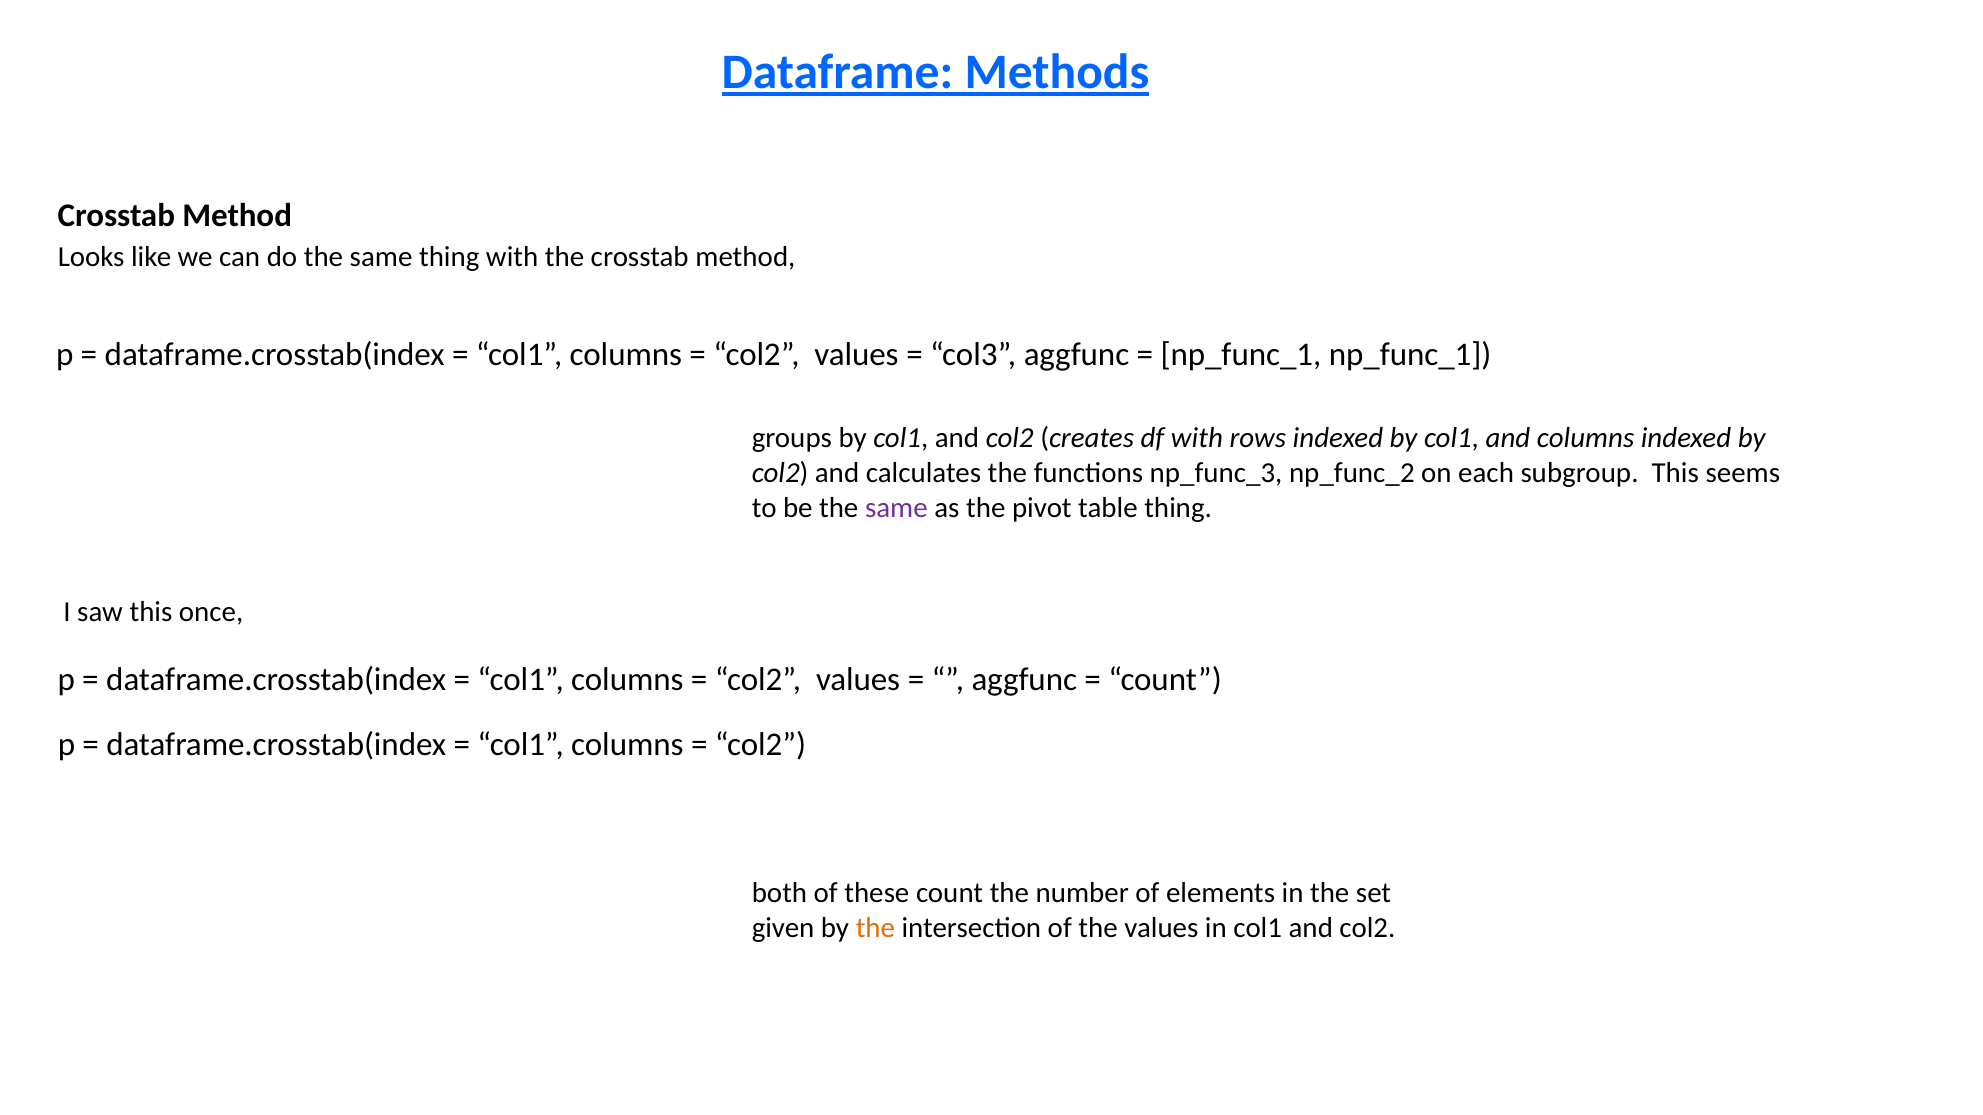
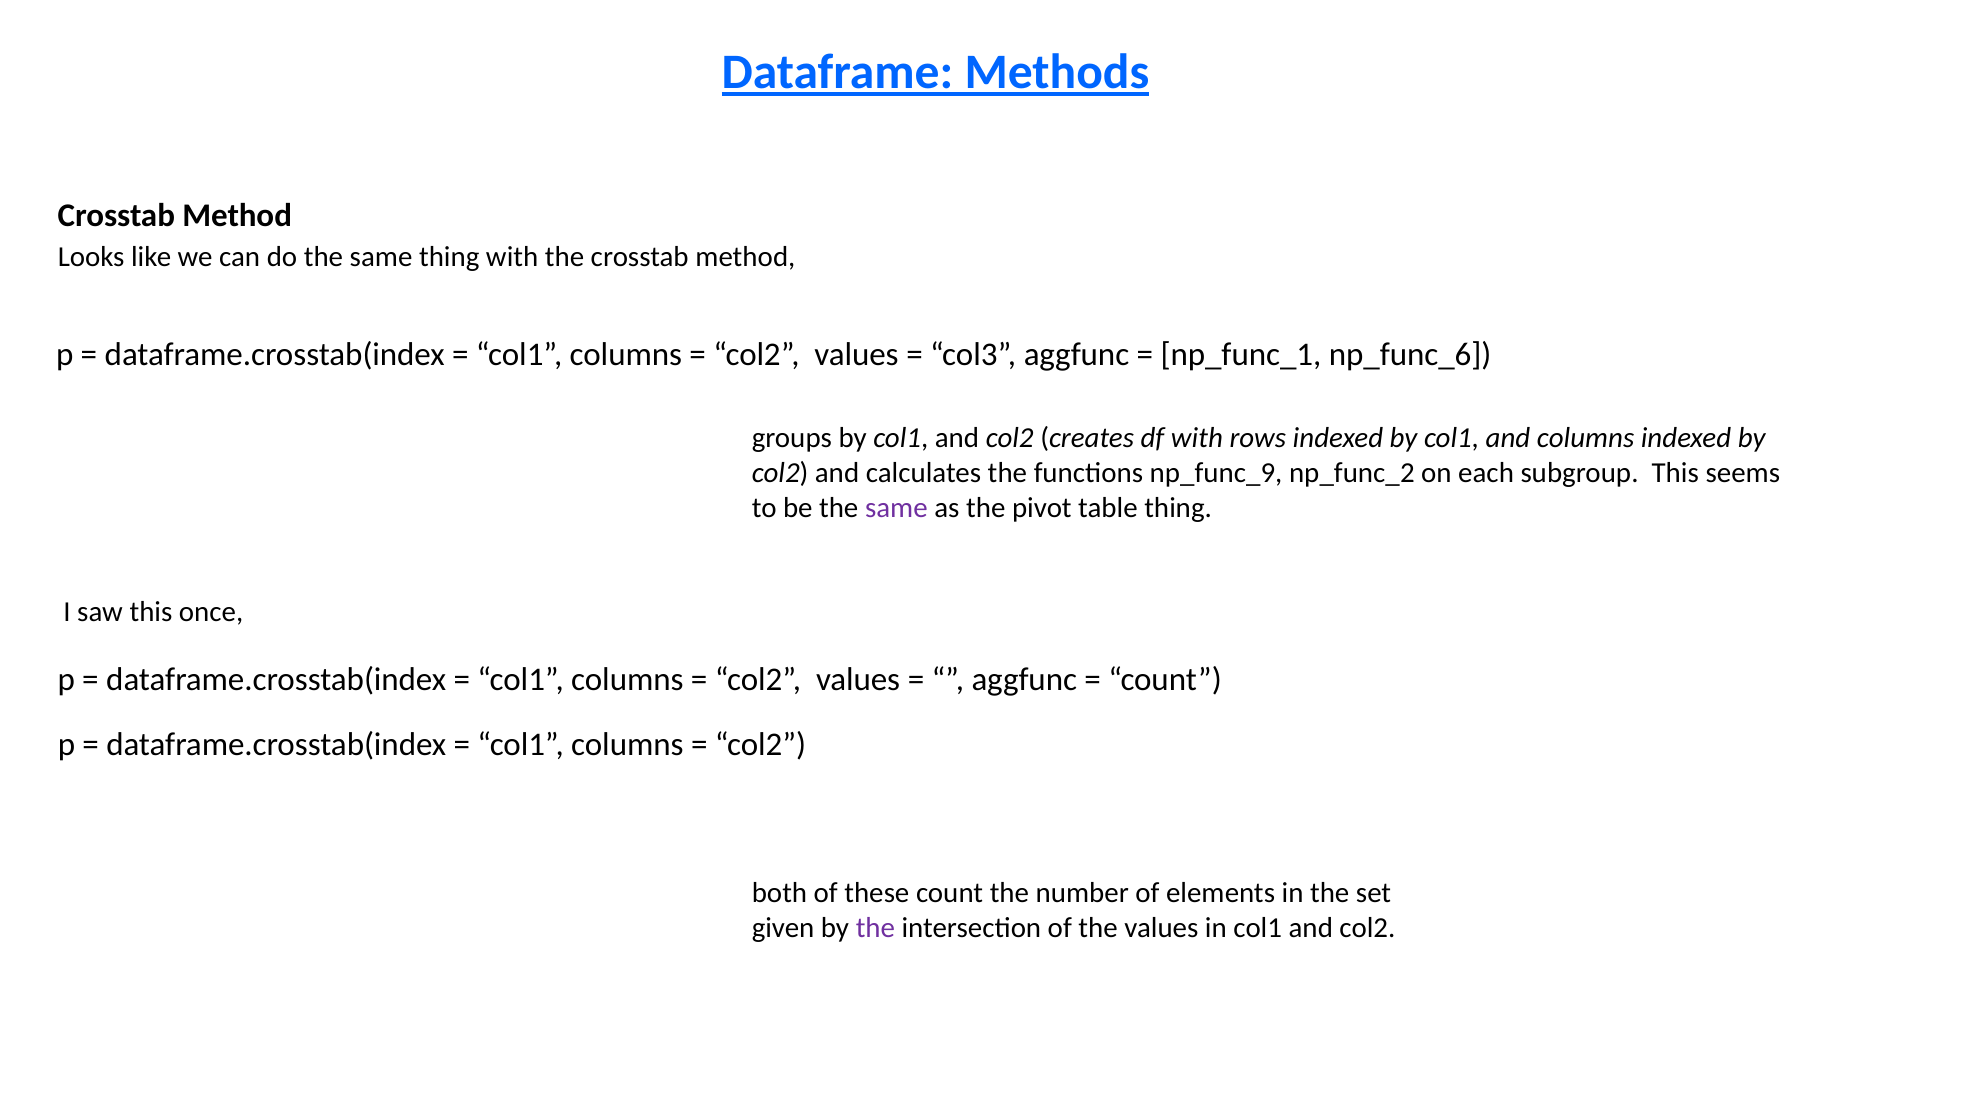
np_func_1 np_func_1: np_func_1 -> np_func_6 (1410, 355)
np_func_3: np_func_3 -> np_func_9 (1216, 473)
the colour: orange -> purple (875, 928)
